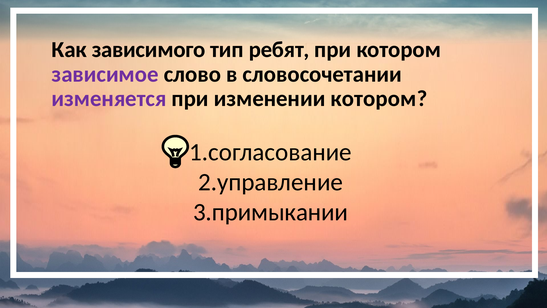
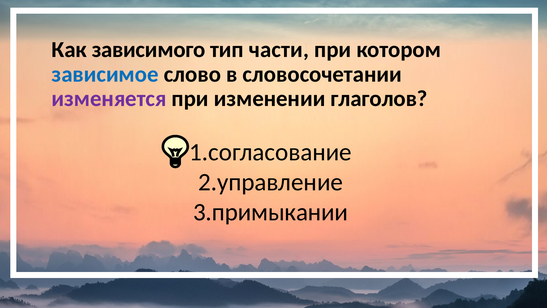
ребят: ребят -> части (279, 49)
зависимое colour: purple -> blue (105, 74)
изменении котором: котором -> глаголов (379, 99)
